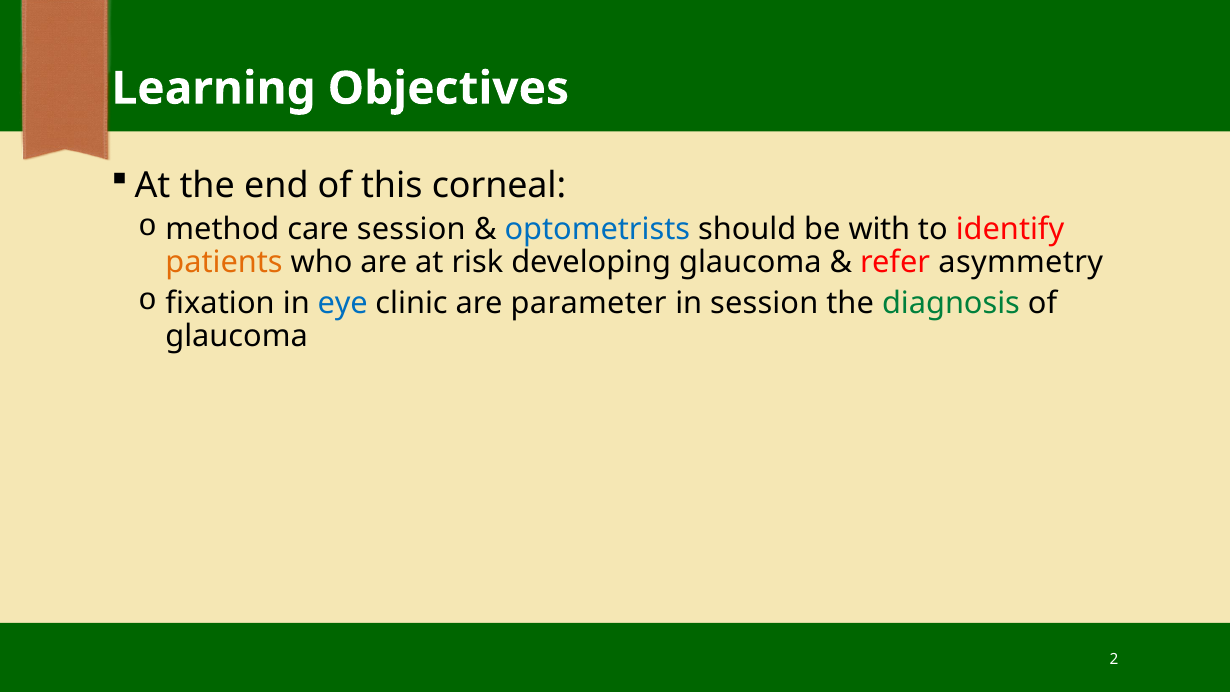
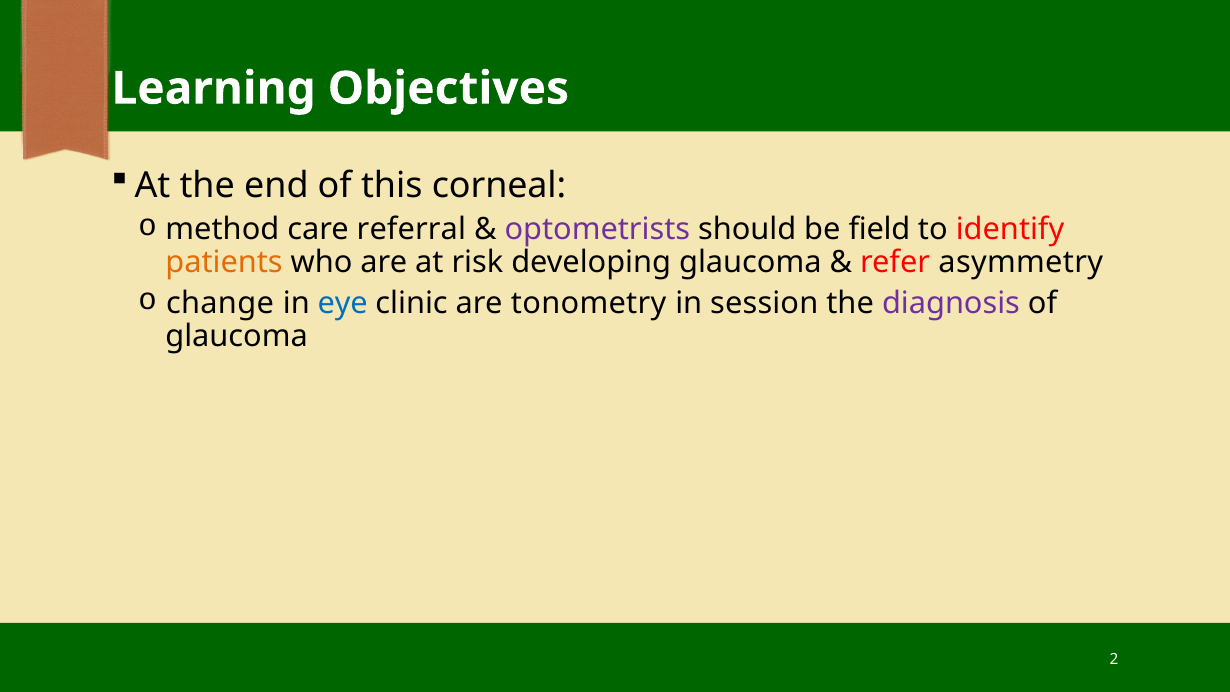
care session: session -> referral (411, 229)
optometrists colour: blue -> purple (597, 229)
with: with -> field (879, 229)
fixation: fixation -> change (220, 303)
parameter: parameter -> tonometry (589, 303)
diagnosis colour: green -> purple (951, 303)
